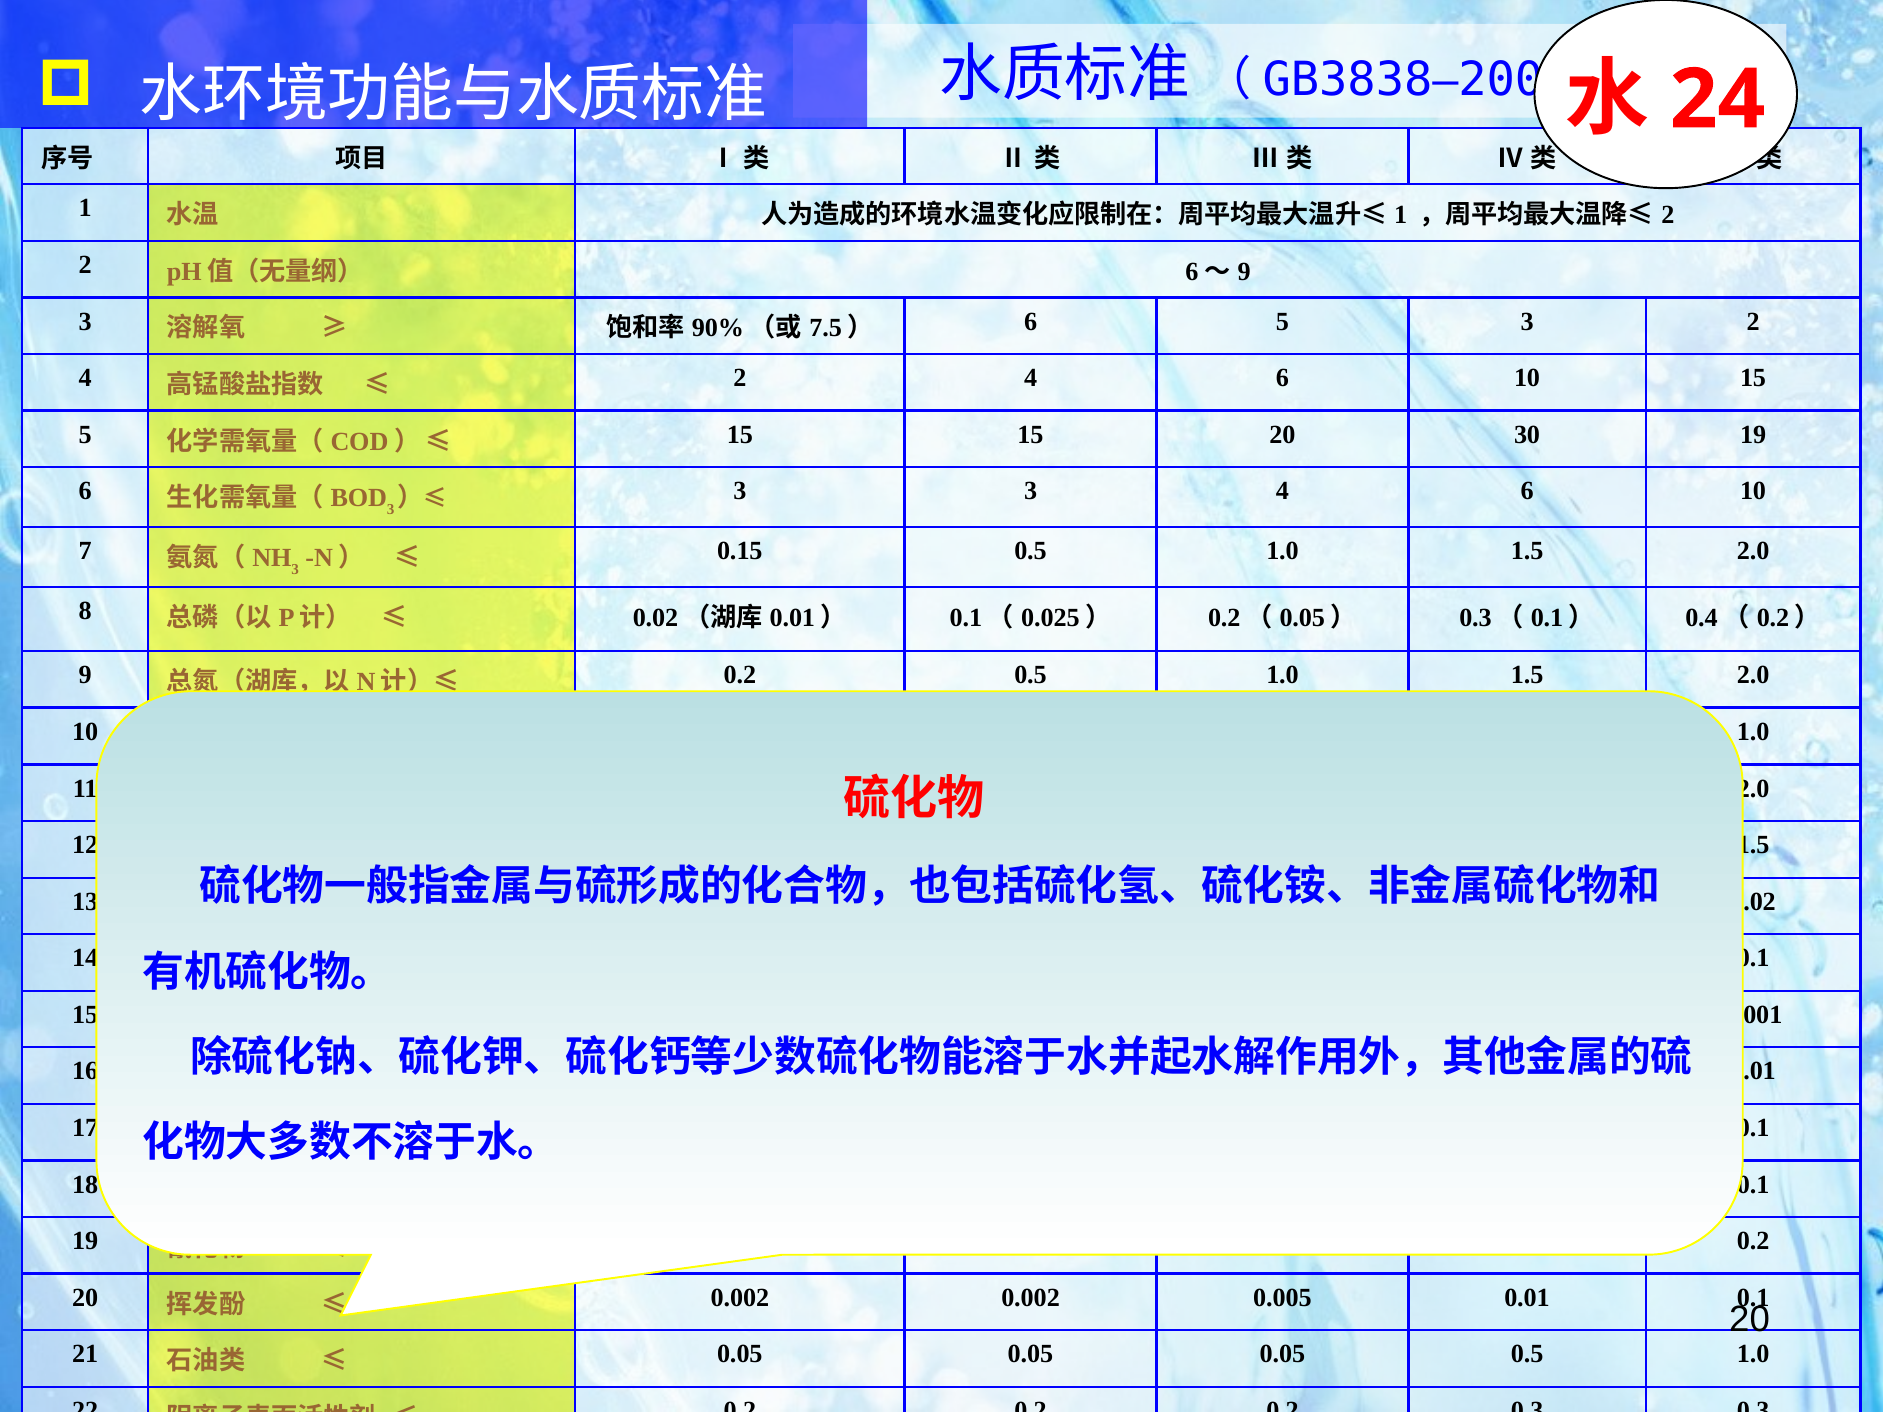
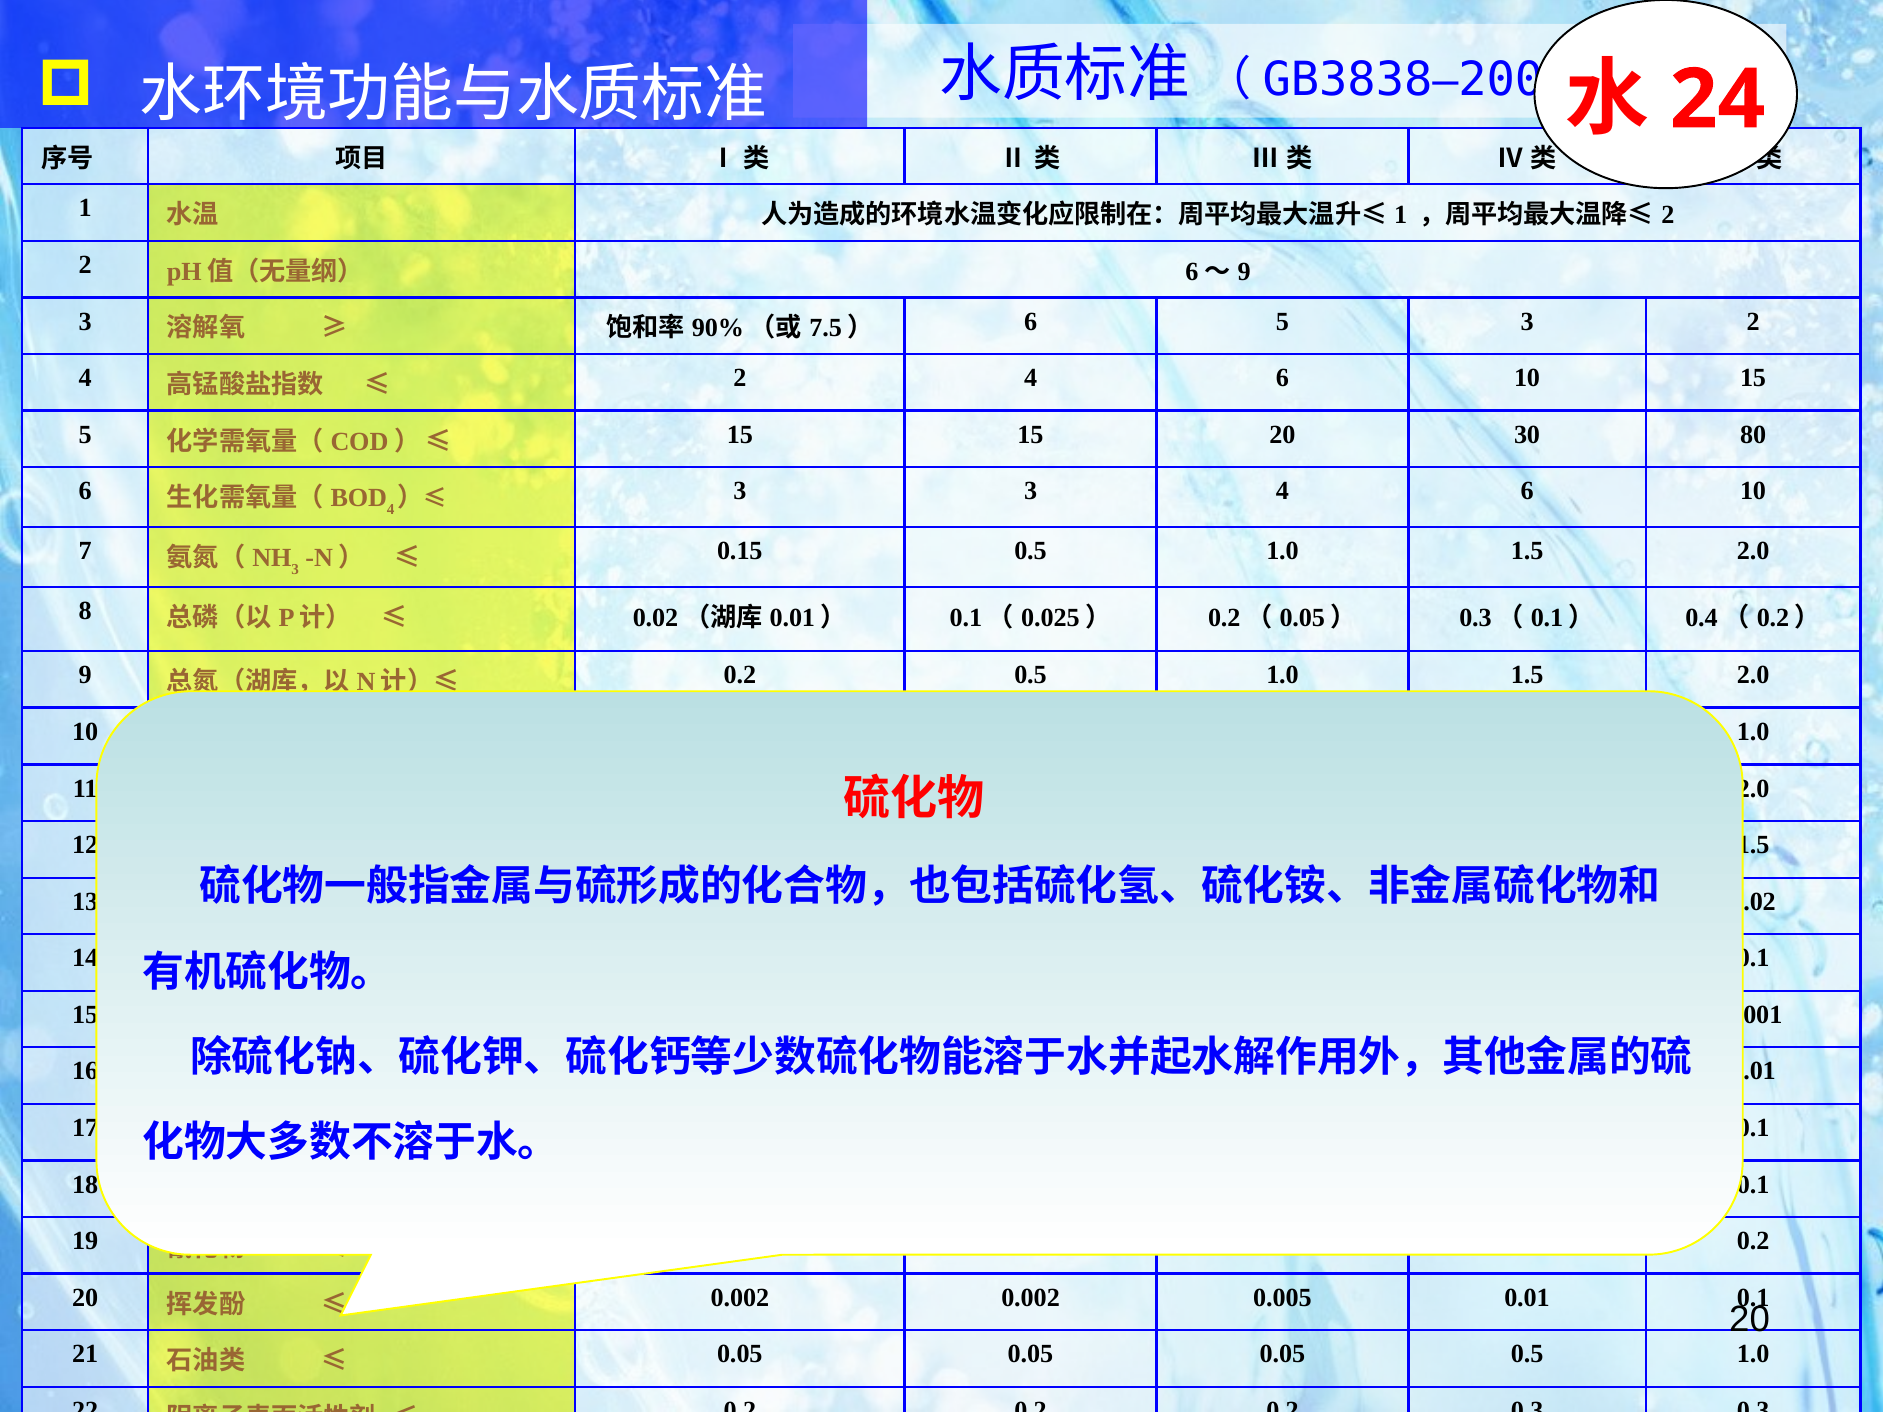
30 19: 19 -> 80 (1753, 435)
3: 3 -> 4 (391, 510)
